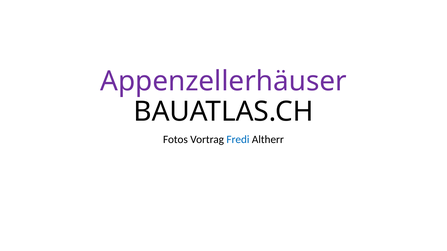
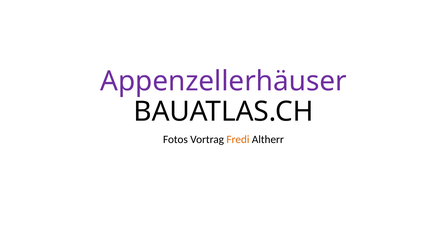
Fredi colour: blue -> orange (238, 140)
